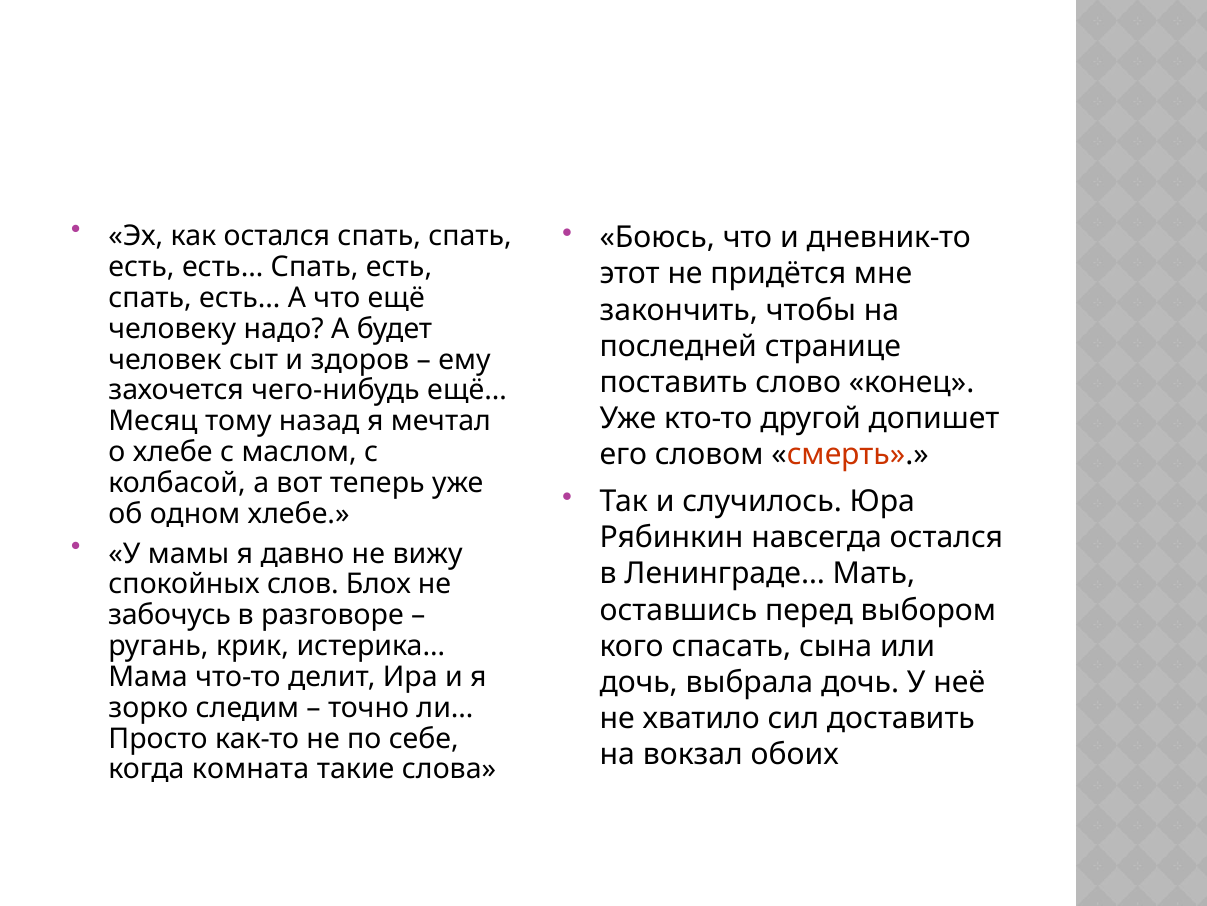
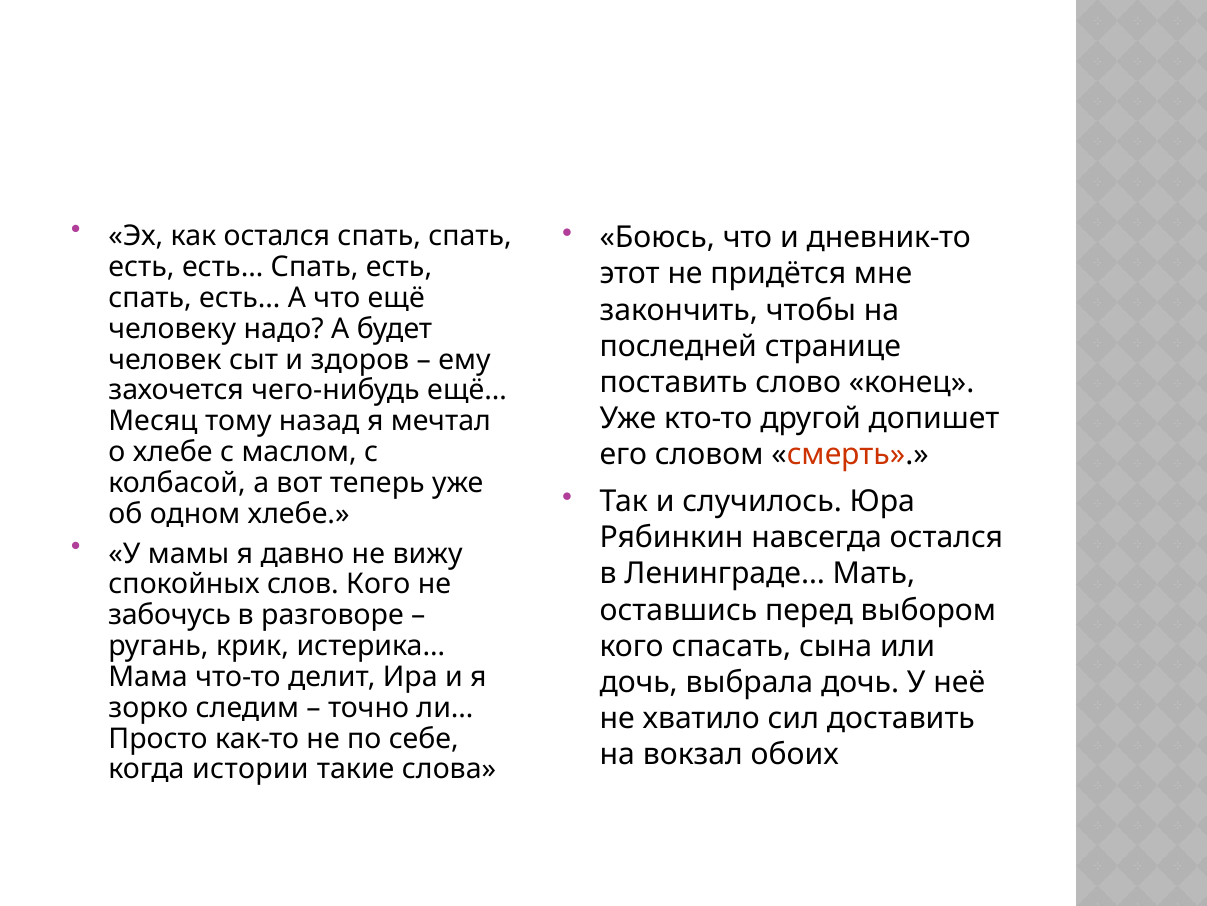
слов Блох: Блох -> Кого (378, 584)
комната: комната -> истории (250, 769)
